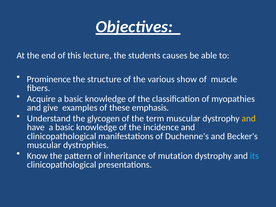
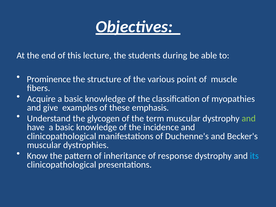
causes: causes -> during (175, 55)
show: show -> point (187, 79)
and colour: yellow -> light green (249, 119)
mutation: mutation -> response (175, 156)
